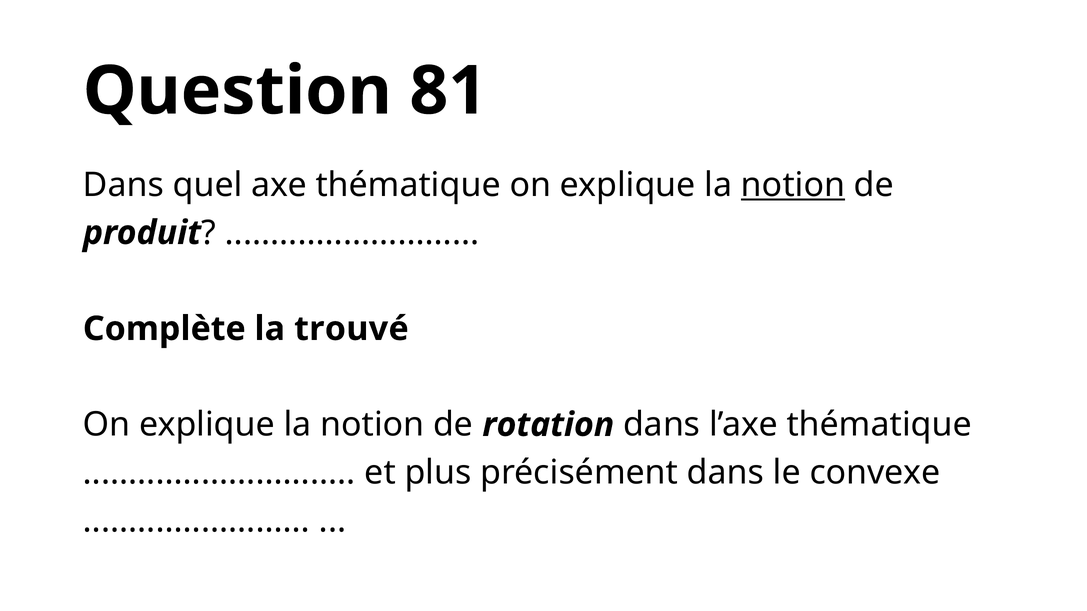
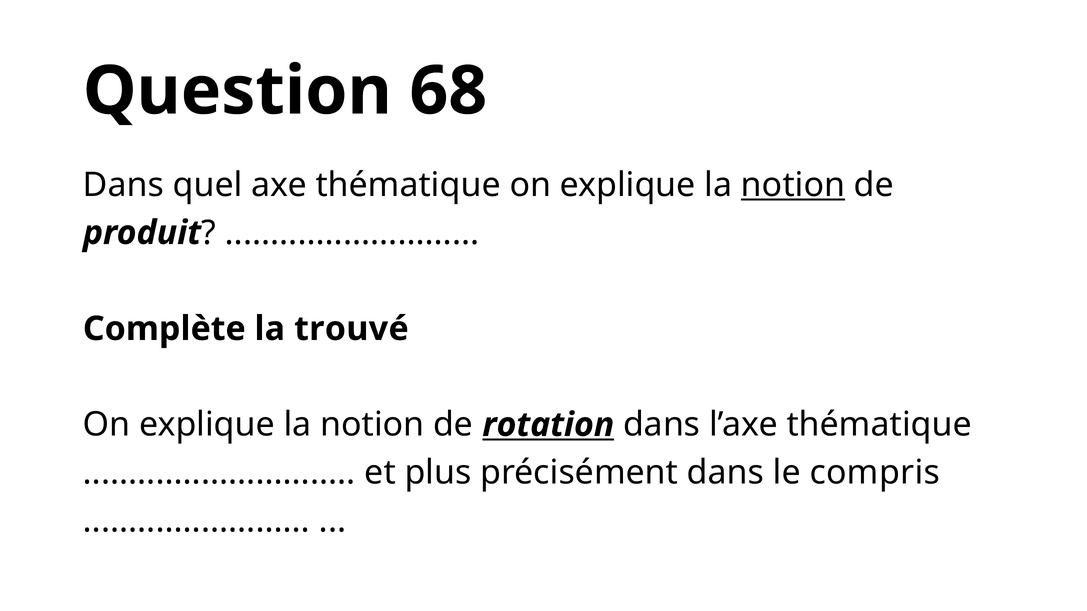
81: 81 -> 68 (448, 91)
rotation underline: none -> present (548, 425)
convexe: convexe -> compris (875, 473)
